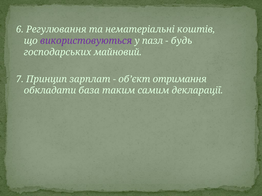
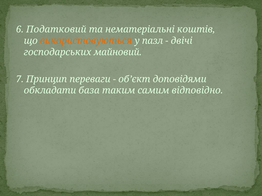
Регулювання: Регулювання -> Податковий (56, 30)
використовуються colour: purple -> orange (86, 41)
будь: будь -> двічі (182, 41)
зарплат: зарплат -> переваги (90, 79)
отримання: отримання -> доповідями (180, 79)
декларації: декларації -> відповідно (197, 91)
